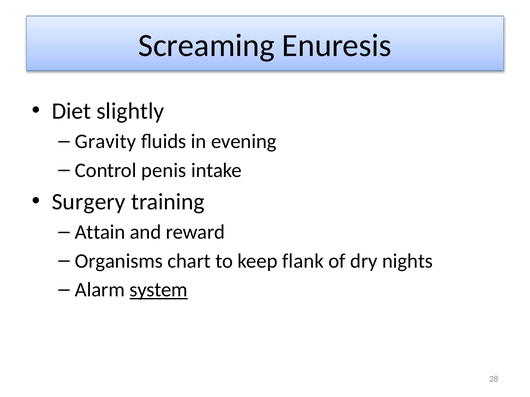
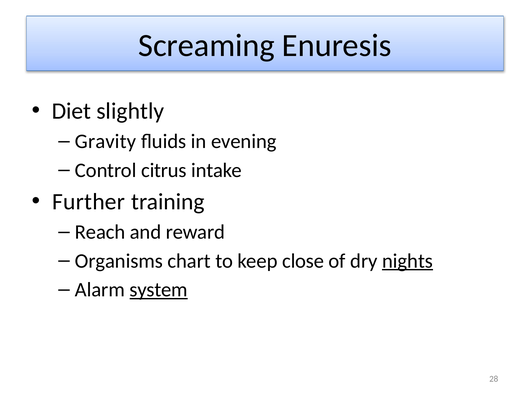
penis: penis -> citrus (164, 170)
Surgery: Surgery -> Further (89, 202)
Attain: Attain -> Reach (100, 232)
flank: flank -> close (303, 261)
nights underline: none -> present (408, 261)
